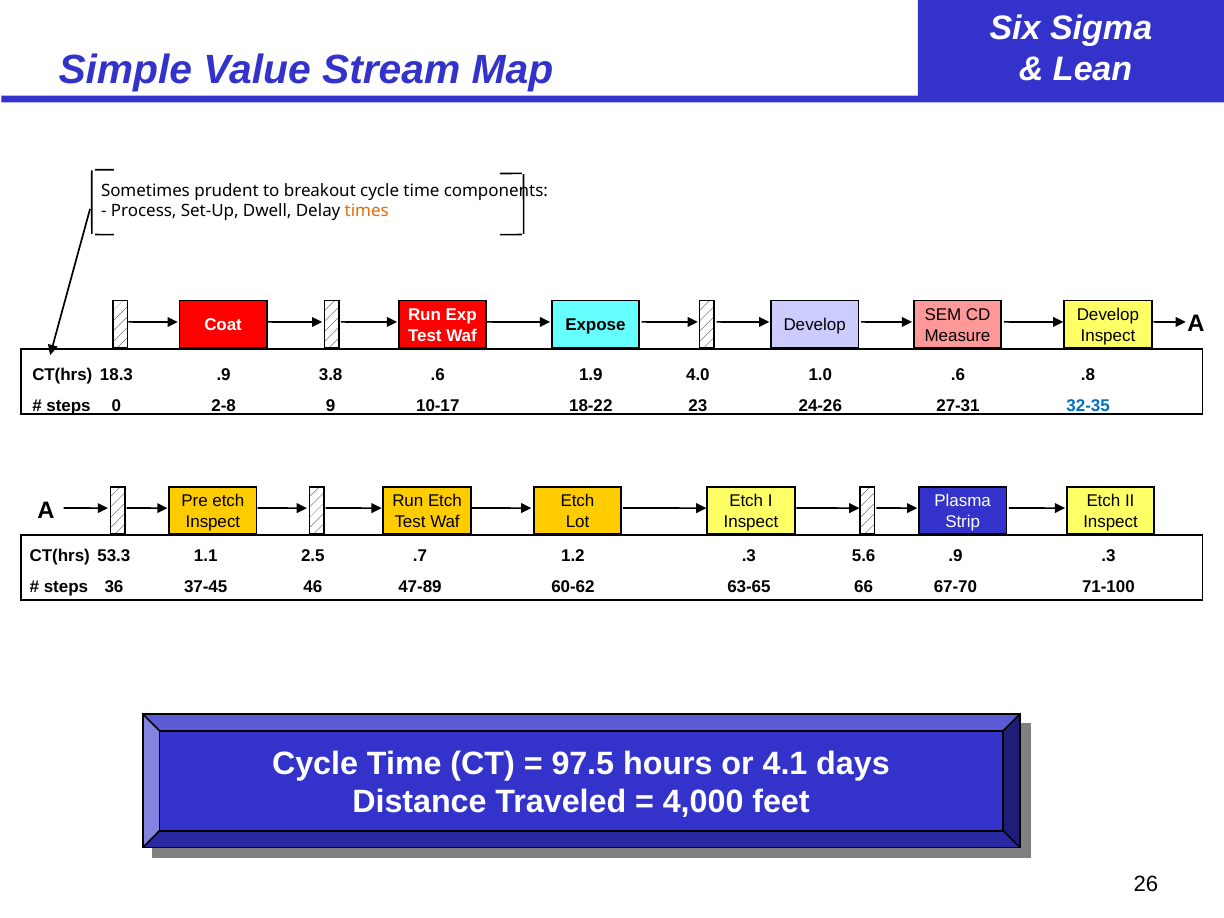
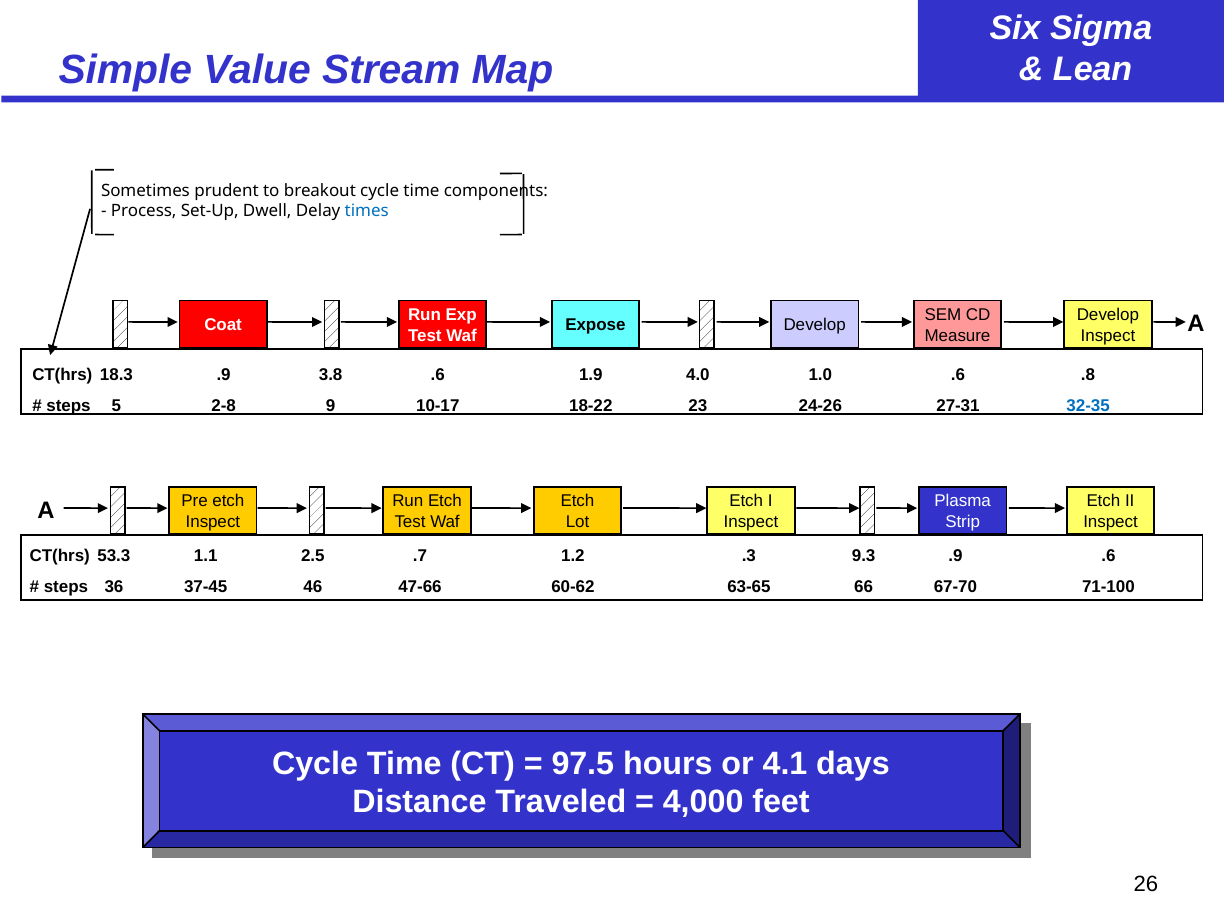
times colour: orange -> blue (367, 211)
0: 0 -> 5 (116, 406)
5.6: 5.6 -> 9.3 (864, 556)
.9 .3: .3 -> .6 (1108, 556)
47-89: 47-89 -> 47-66 (420, 587)
